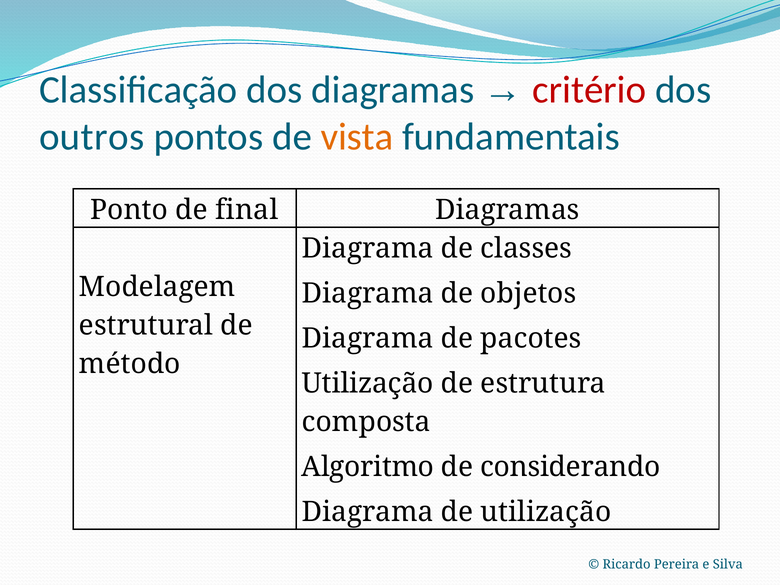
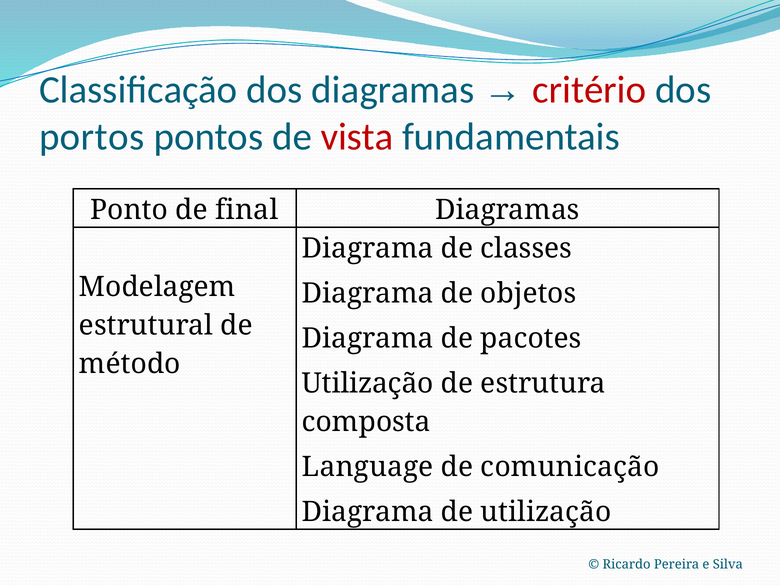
outros: outros -> portos (92, 137)
vista colour: orange -> red (357, 137)
Algoritmo: Algoritmo -> Language (368, 467)
considerando: considerando -> comunicação (570, 467)
